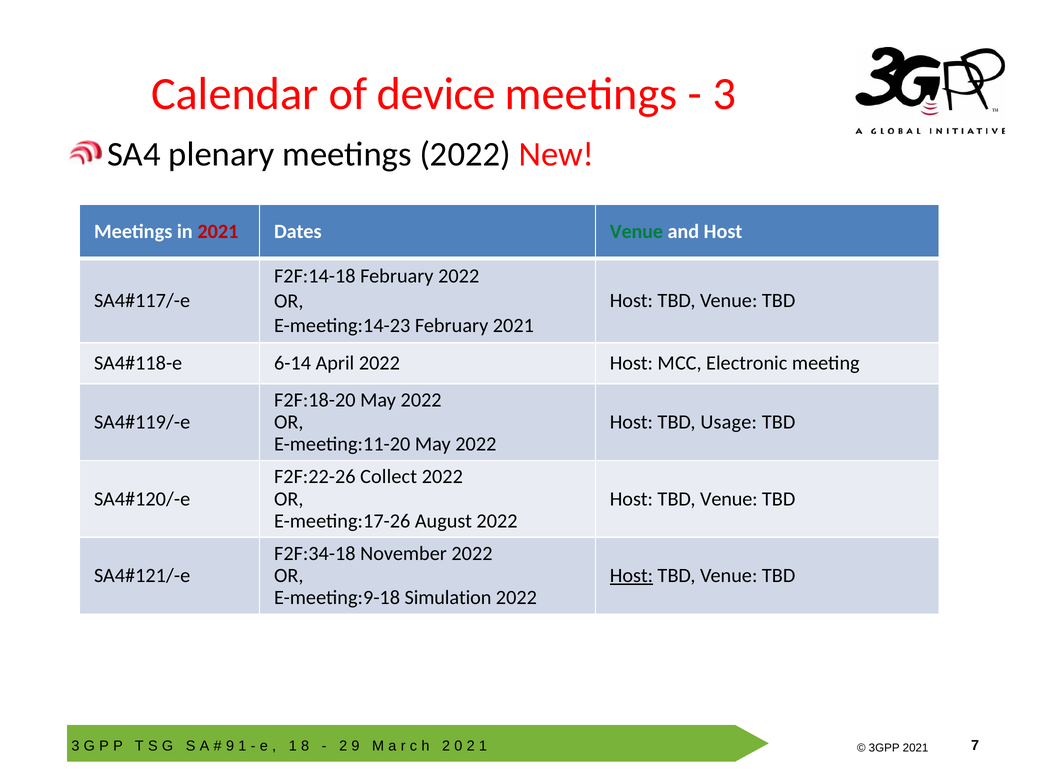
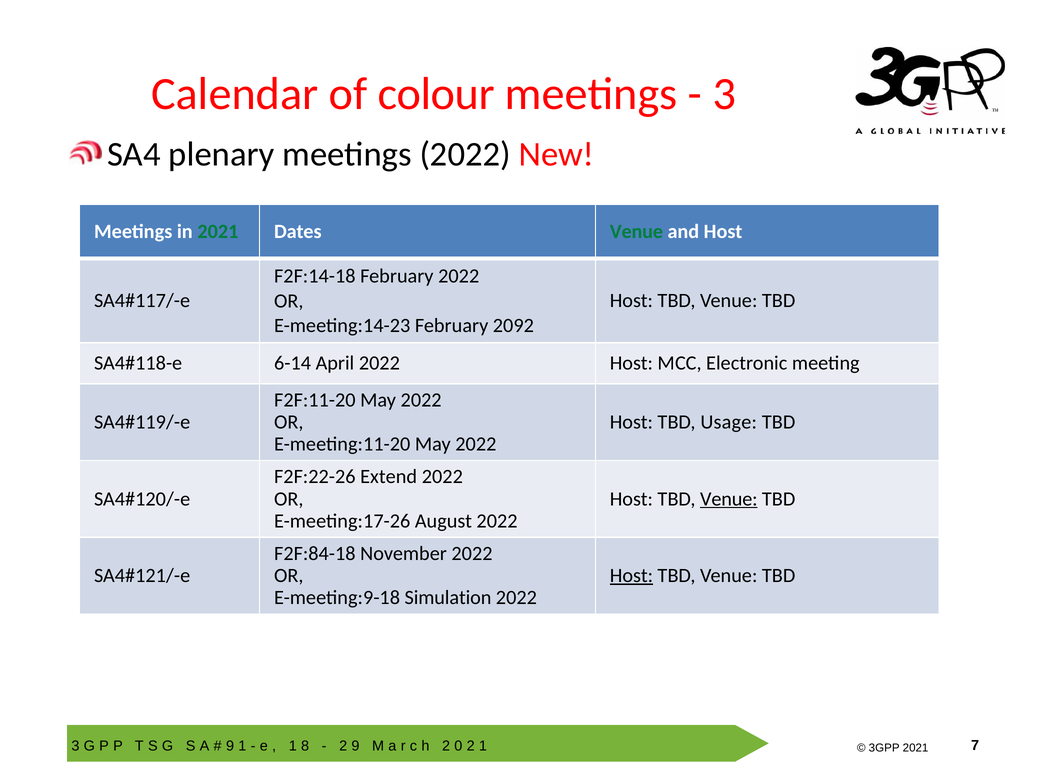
device: device -> colour (436, 94)
2021 colour: red -> green (218, 232)
February 2021: 2021 -> 2092 (513, 326)
F2F:18-20: F2F:18-20 -> F2F:11-20 (315, 400)
Collect: Collect -> Extend (389, 477)
Venue underline: none -> present (729, 499)
F2F:34-18: F2F:34-18 -> F2F:84-18 (315, 553)
